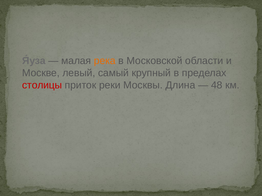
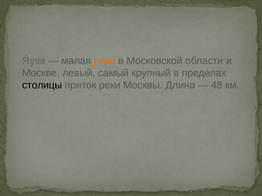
столицы colour: red -> black (42, 85)
